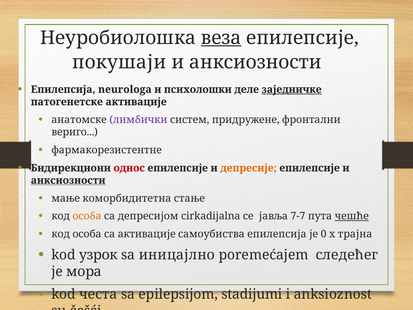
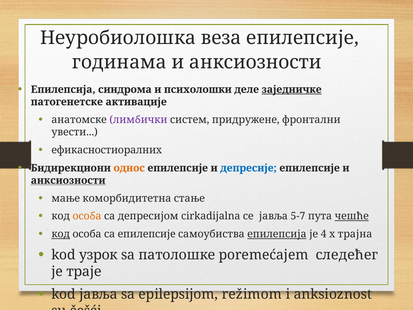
веза underline: present -> none (221, 38)
покушаји: покушаји -> годинама (119, 62)
neurologa: neurologa -> синдрома (125, 89)
вериго: вериго -> увести (75, 132)
фармакорeзистeнтнe: фармакорeзистeнтнe -> ефикасностиоралних (107, 150)
однос colour: red -> orange (129, 168)
депресије colour: orange -> blue (249, 168)
7-7: 7-7 -> 5-7 (298, 216)
код underline: none -> present (61, 234)
са активације: активације -> епилепсијe (147, 234)
епилепсија underline: none -> present (277, 234)
0: 0 -> 4 (324, 234)
иницајлно: иницајлно -> патолошке (177, 255)
мора: мора -> траје (84, 271)
kod честа: честа -> јавља (98, 294)
stadijumi: stadijumi -> režimom (252, 294)
